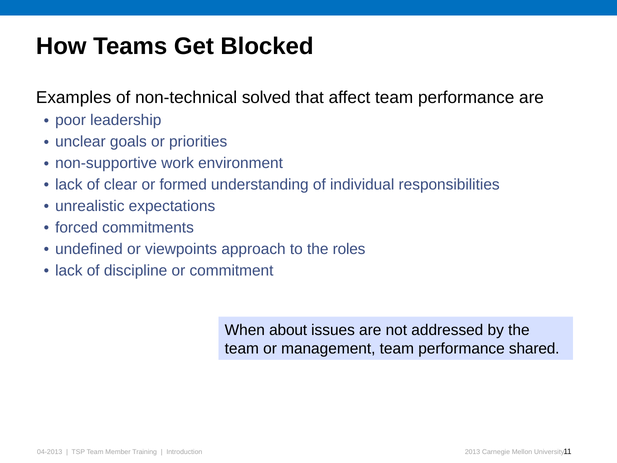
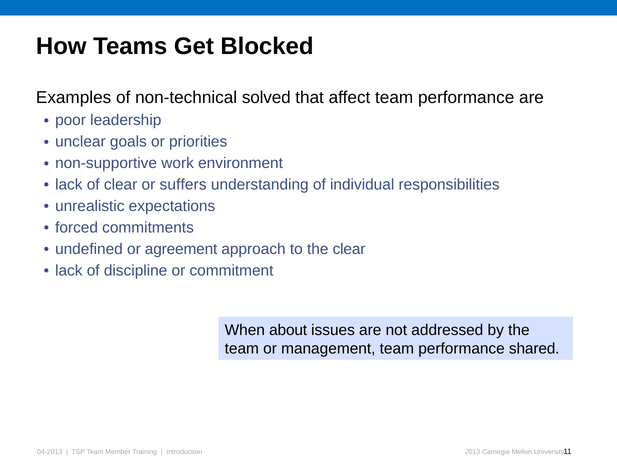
formed: formed -> suffers (183, 185)
viewpoints: viewpoints -> agreement (181, 249)
the roles: roles -> clear (349, 249)
